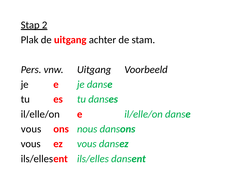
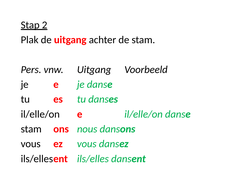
vous: vous -> stam (31, 129)
